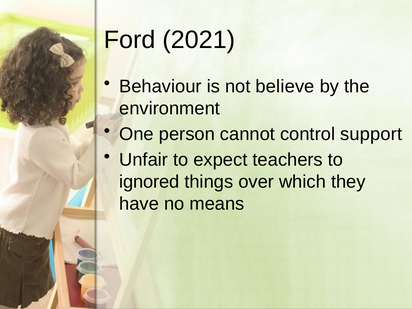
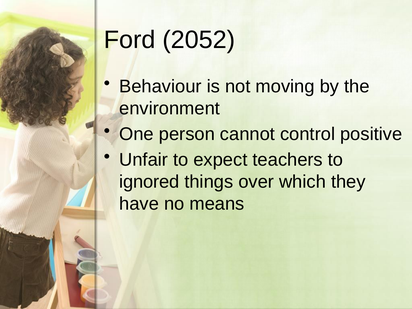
2021: 2021 -> 2052 (199, 40)
believe: believe -> moving (285, 86)
support: support -> positive (371, 134)
